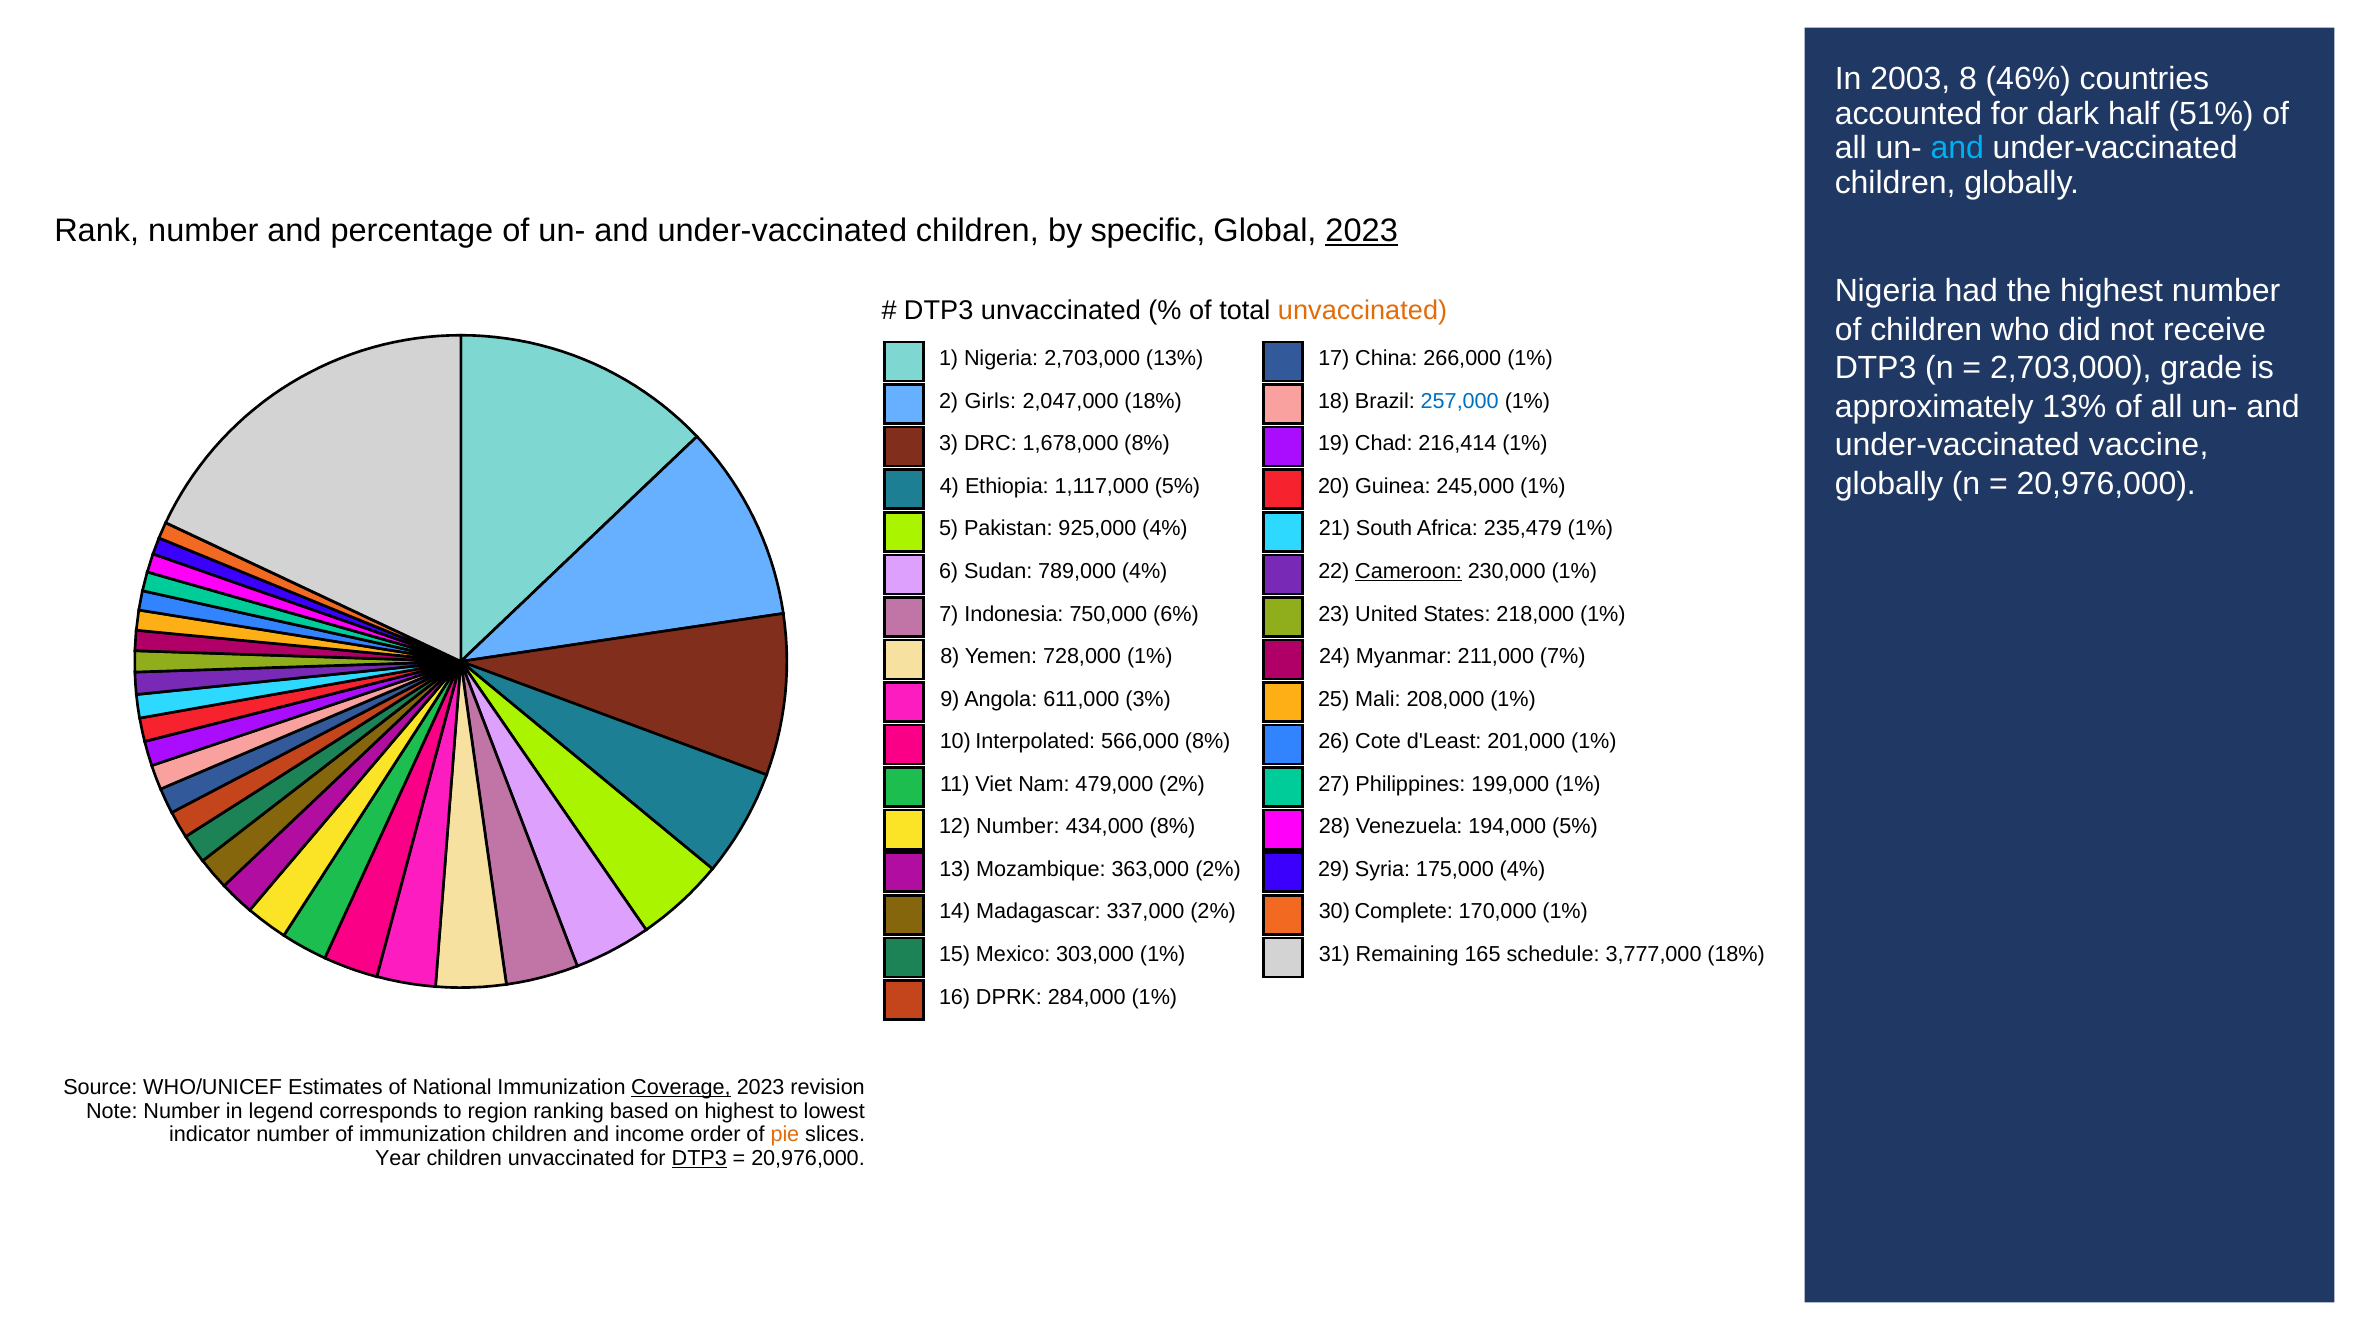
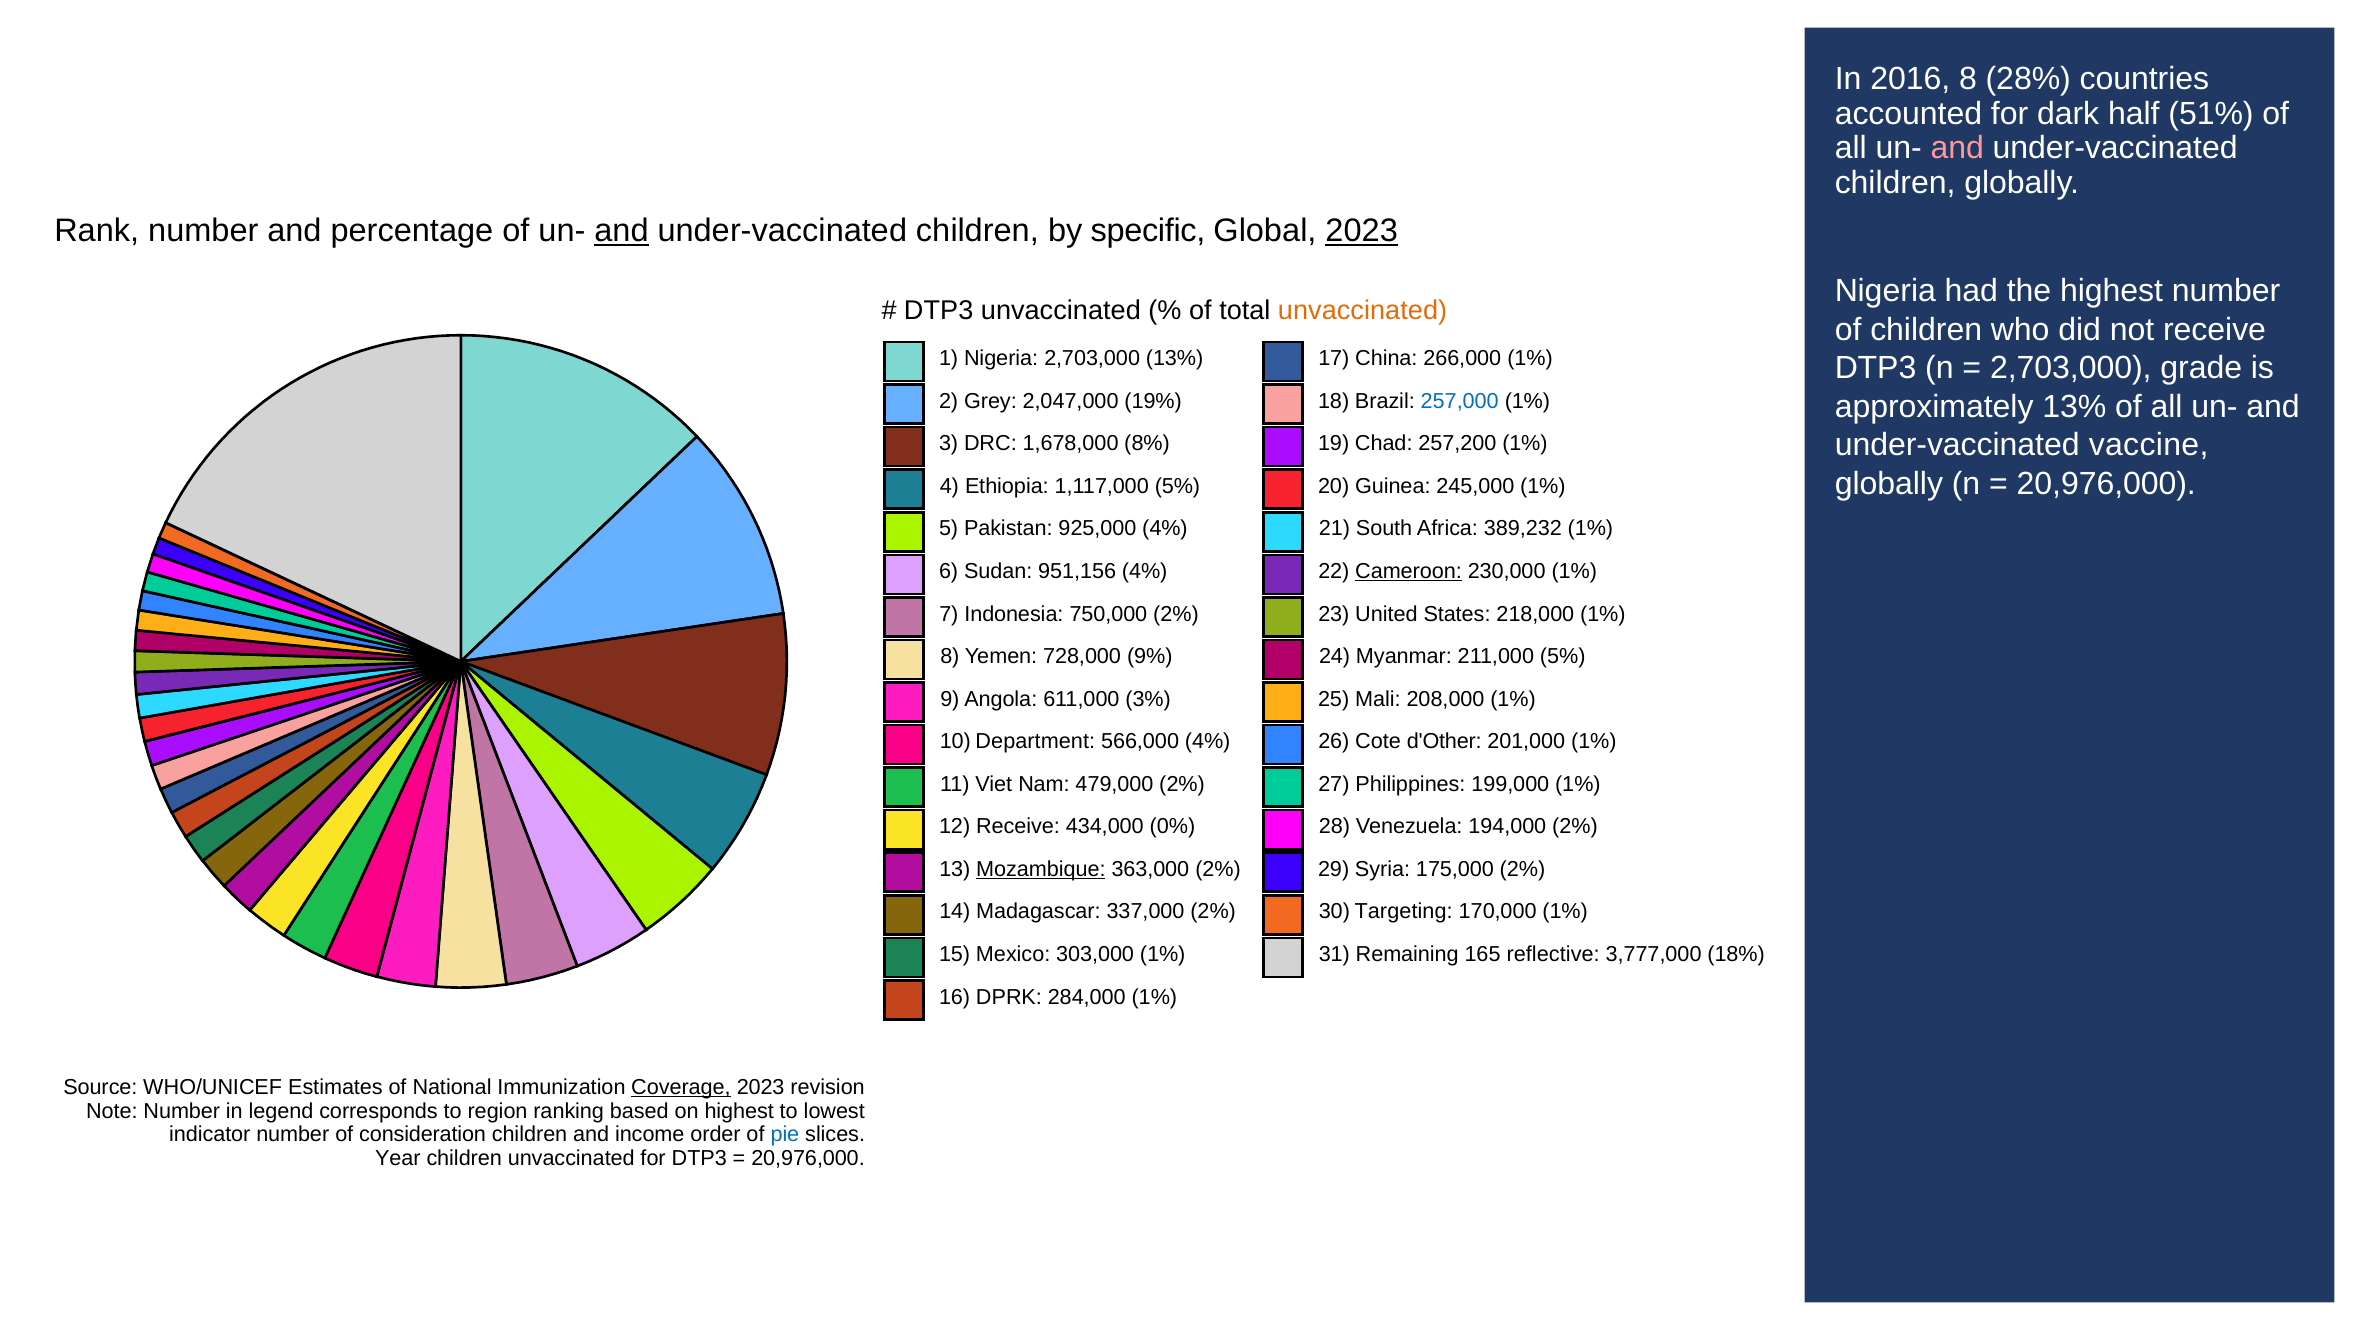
2003: 2003 -> 2016 (1910, 79)
46%: 46% -> 28% (2028, 79)
and colour: light blue -> pink (1957, 148)
and underline: none -> present (622, 231)
Girls: Girls -> Grey (990, 401)
2,047,000 18%: 18% -> 19% (1153, 401)
216,414: 216,414 -> 257,200 (1457, 444)
235,479: 235,479 -> 389,232 (1523, 529)
789,000: 789,000 -> 951,156 (1077, 571)
750,000 6%: 6% -> 2% (1176, 614)
728,000 1%: 1% -> 9% (1150, 656)
211,000 7%: 7% -> 5% (1563, 656)
Interpolated: Interpolated -> Department (1035, 741)
566,000 8%: 8% -> 4% (1208, 741)
d'Least: d'Least -> d'Other (1444, 741)
12 Number: Number -> Receive (1018, 827)
434,000 8%: 8% -> 0% (1172, 827)
194,000 5%: 5% -> 2% (1575, 827)
Mozambique underline: none -> present (1041, 869)
175,000 4%: 4% -> 2% (1523, 869)
Complete: Complete -> Targeting (1404, 912)
schedule: schedule -> reflective (1553, 954)
of immunization: immunization -> consideration (423, 1134)
pie colour: orange -> blue (785, 1134)
DTP3 underline: present -> none (699, 1158)
